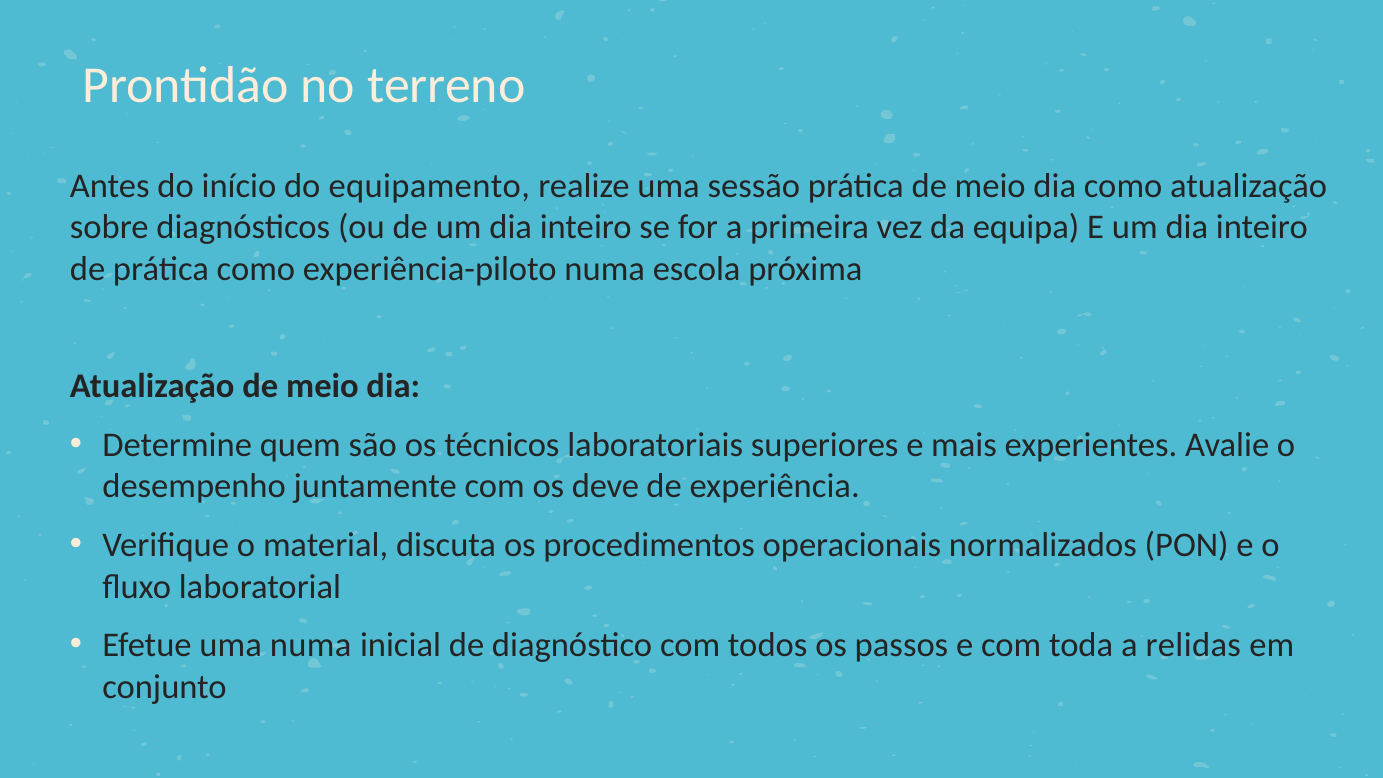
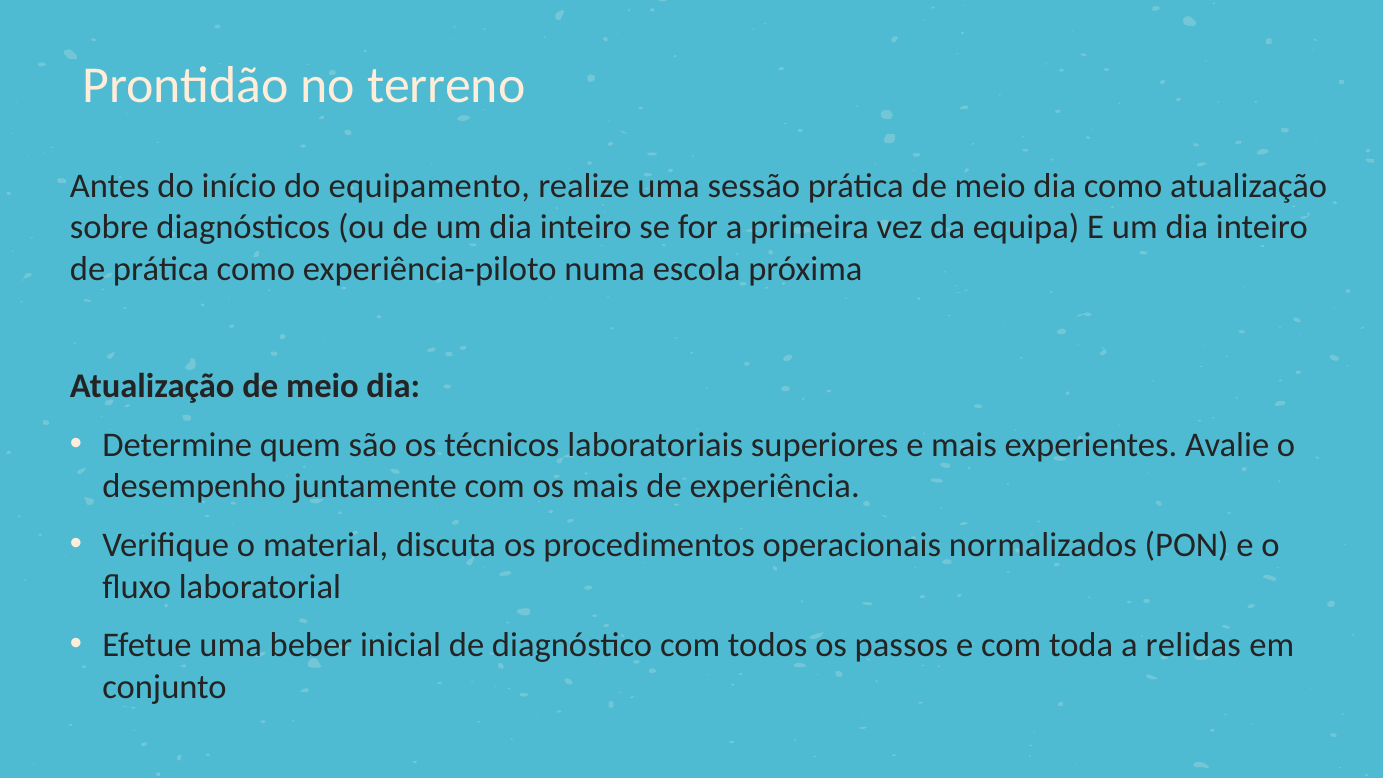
os deve: deve -> mais (605, 486)
uma numa: numa -> beber (311, 645)
